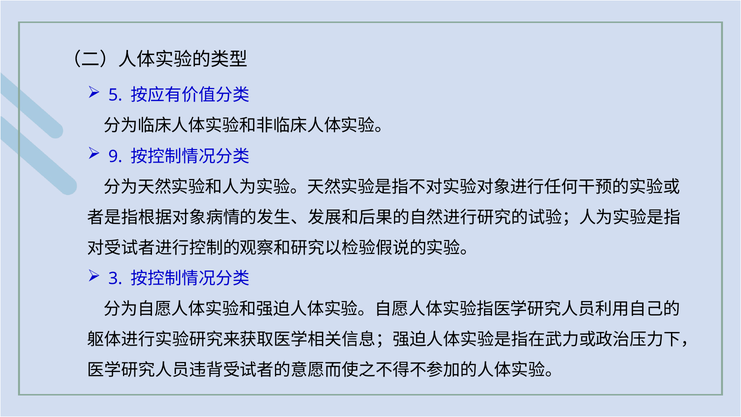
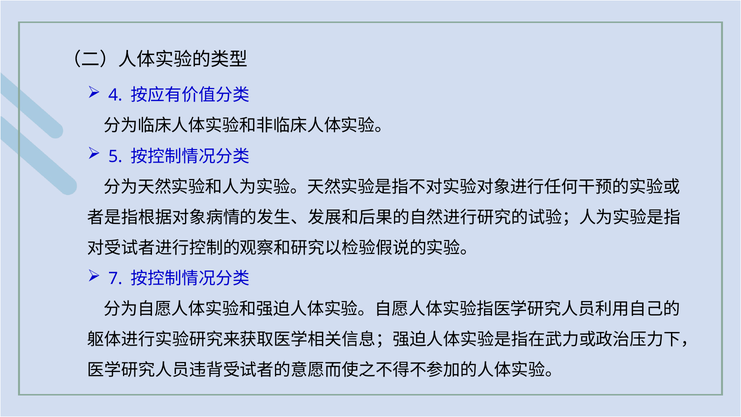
5: 5 -> 4 (115, 95)
9: 9 -> 5 (115, 156)
3: 3 -> 7 (115, 279)
